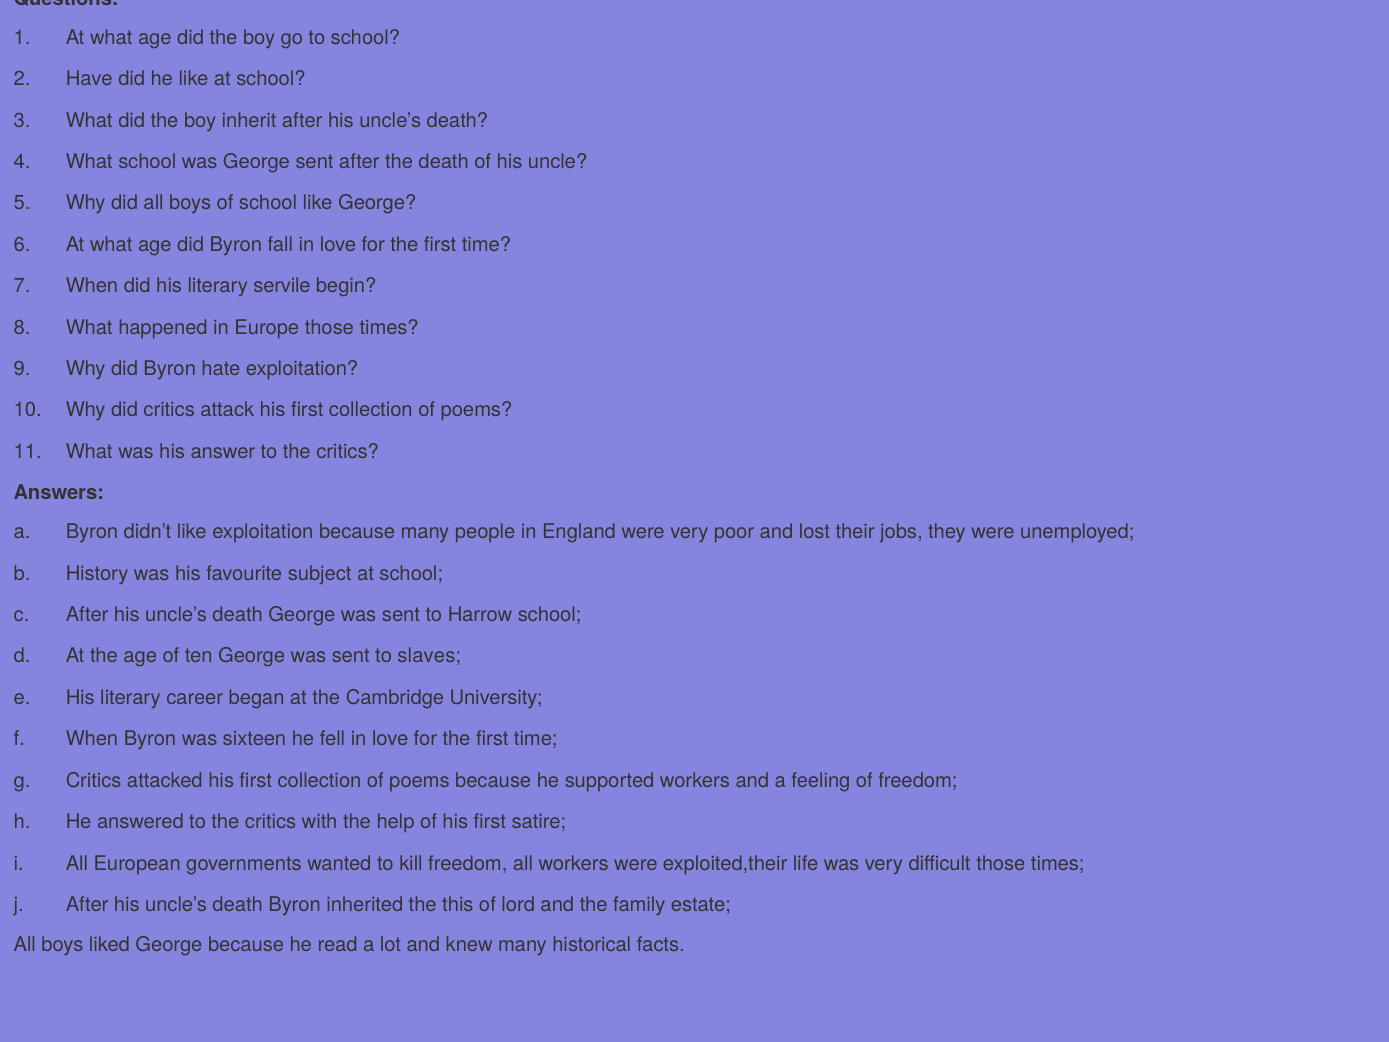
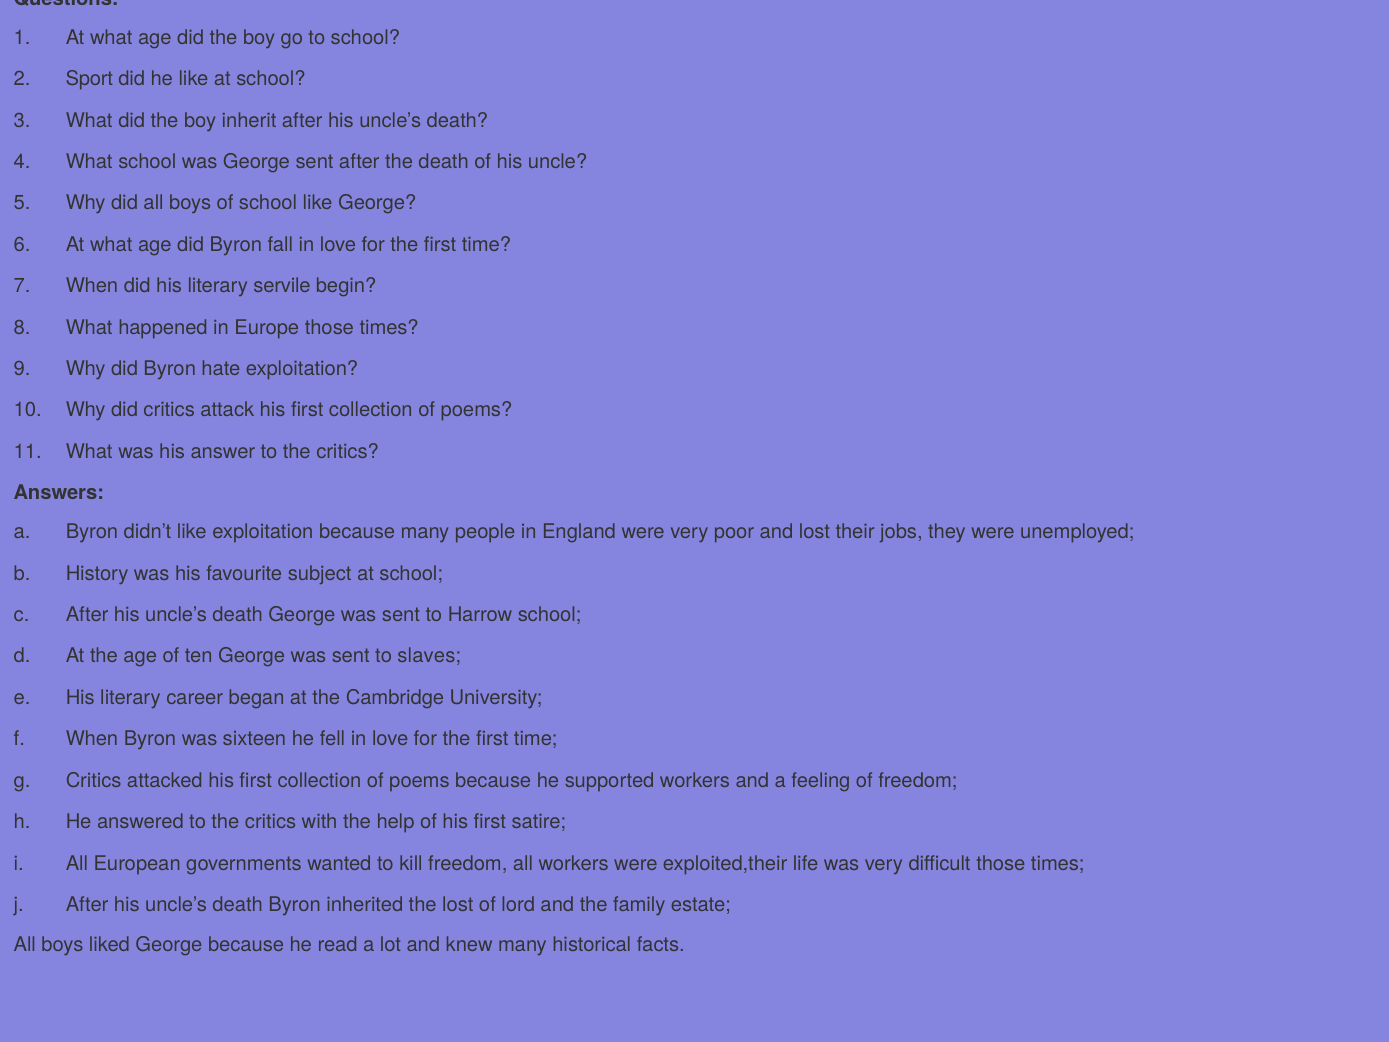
Have: Have -> Sport (89, 79)
the this: this -> lost (458, 905)
